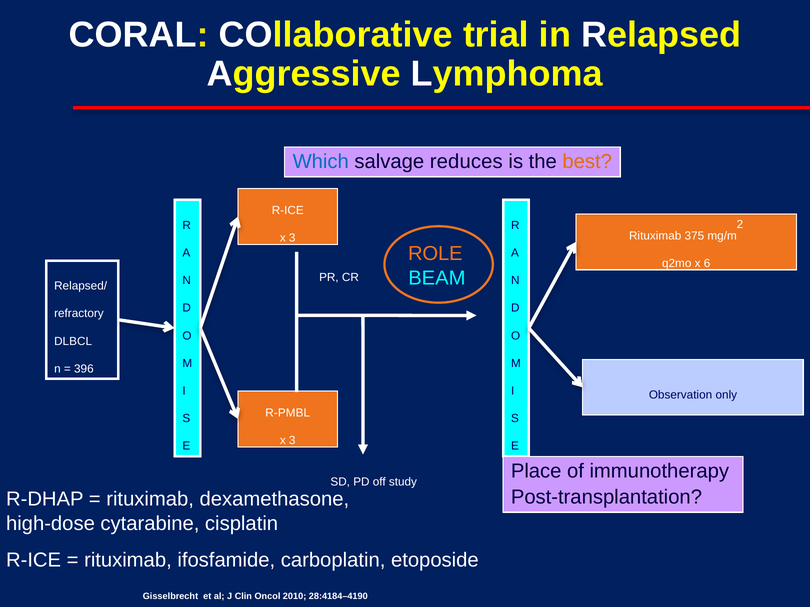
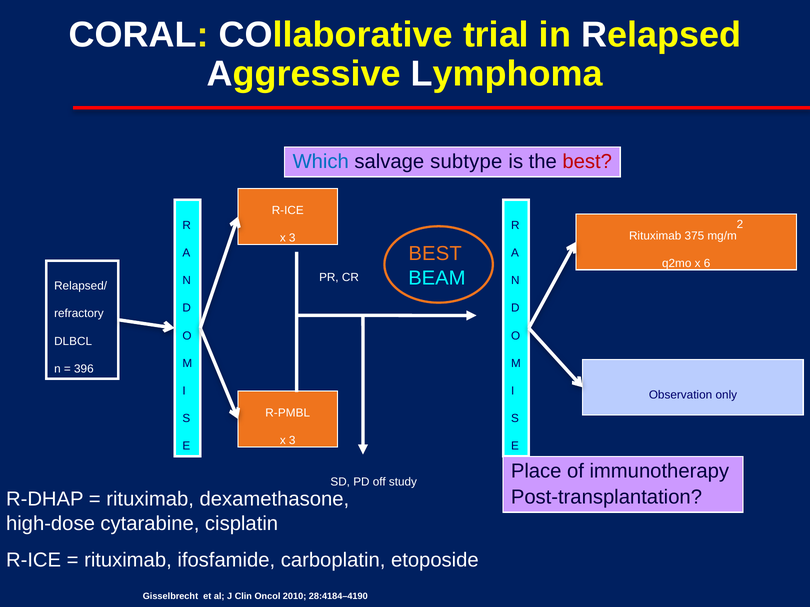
reduces: reduces -> subtype (466, 162)
best colour: orange -> red (587, 162)
ROLE: ROLE -> BEST (435, 254)
